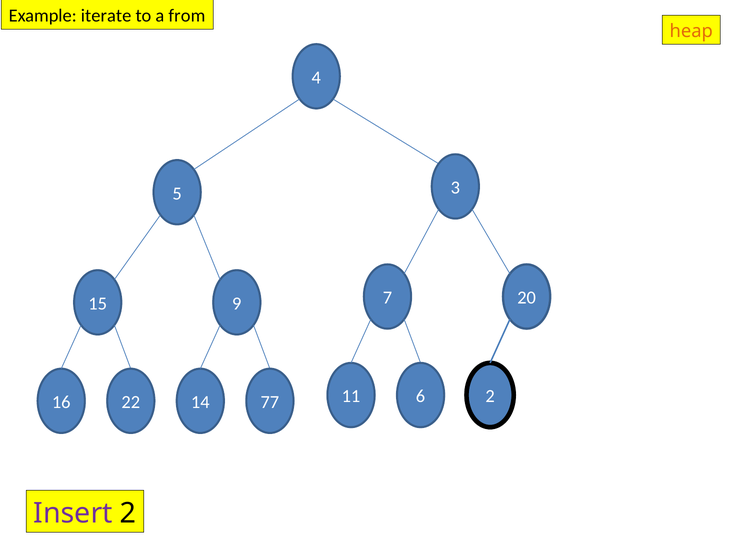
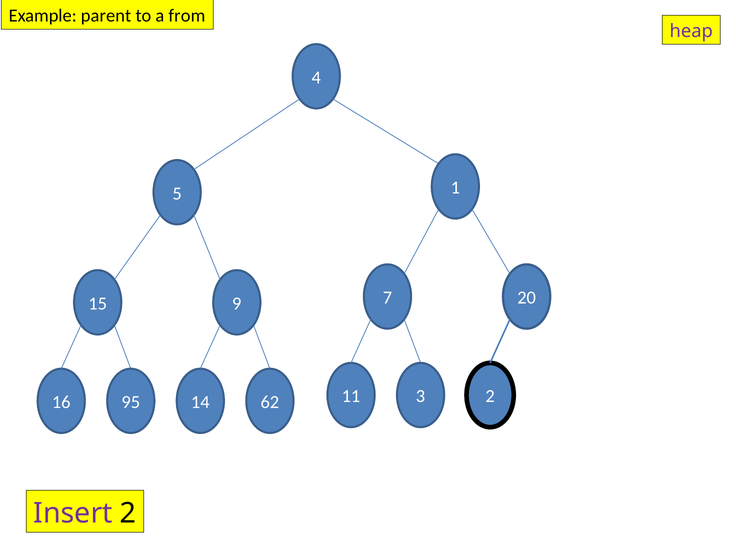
iterate: iterate -> parent (106, 16)
heap colour: orange -> purple (691, 31)
3: 3 -> 1 (455, 188)
6: 6 -> 3 (421, 396)
22: 22 -> 95 (131, 402)
77: 77 -> 62 (270, 402)
